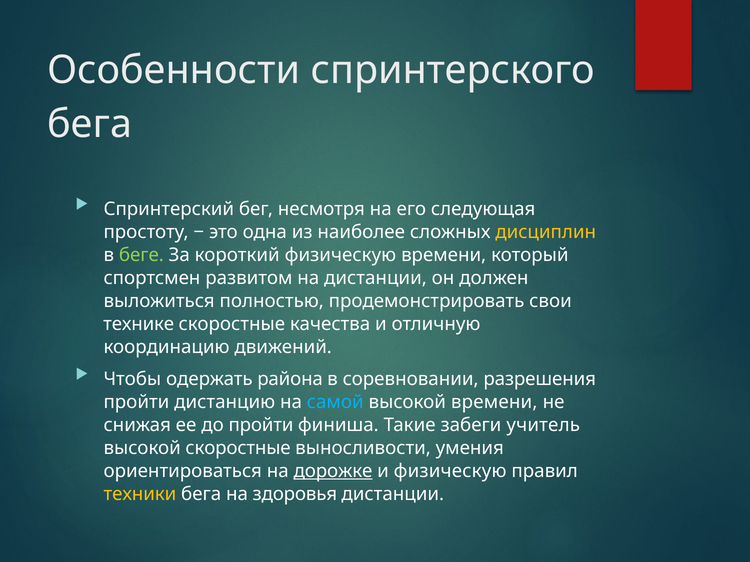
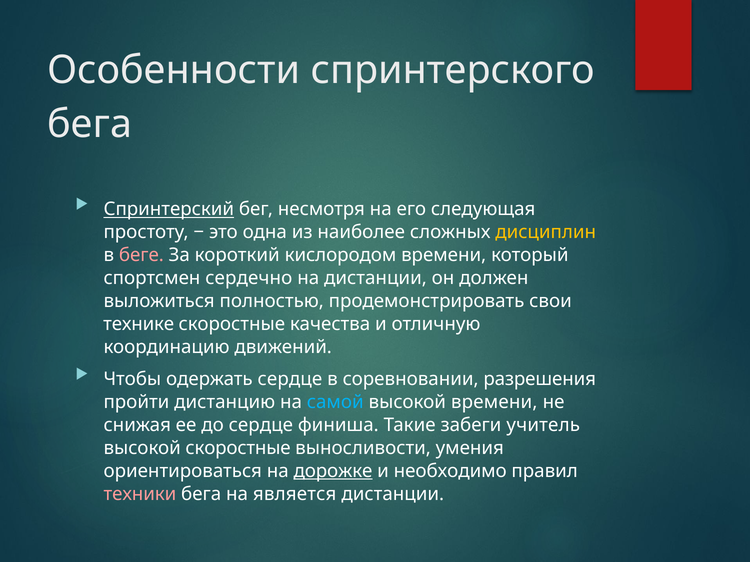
Спринтерский underline: none -> present (169, 209)
беге colour: light green -> pink (141, 255)
короткий физическую: физическую -> кислородом (340, 255)
развитом: развитом -> сердечно (249, 278)
одержать района: района -> сердце (290, 380)
до пройти: пройти -> сердце (261, 426)
и физическую: физическую -> необходимо (450, 472)
техники colour: yellow -> pink (140, 494)
здоровья: здоровья -> является (295, 494)
